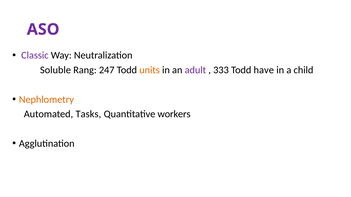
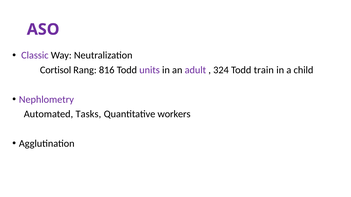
Soluble: Soluble -> Cortisol (56, 70)
247: 247 -> 816 (107, 70)
units colour: orange -> purple (150, 70)
333: 333 -> 324 (221, 70)
have: have -> train (264, 70)
Nephlometry colour: orange -> purple (46, 100)
